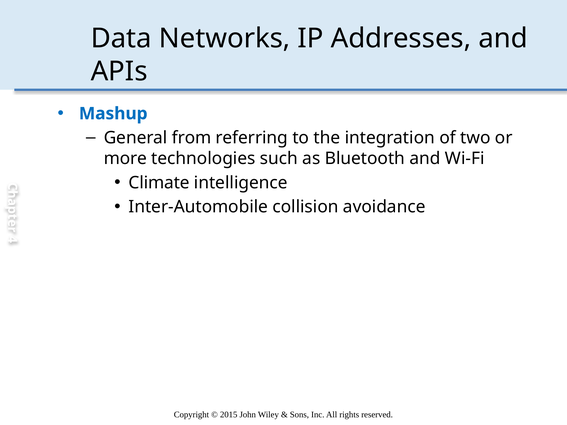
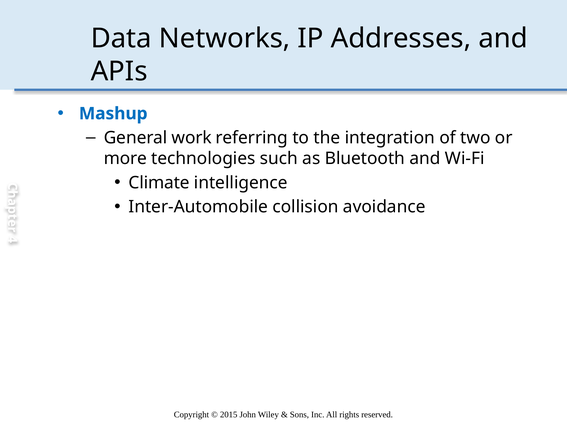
from: from -> work (192, 138)
